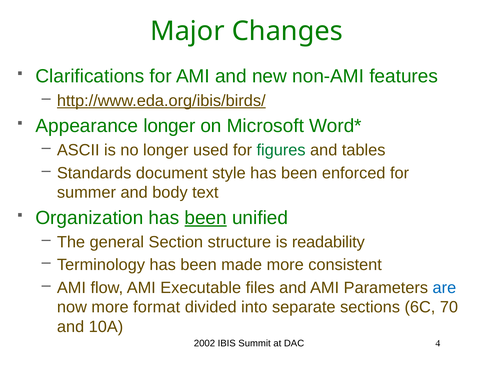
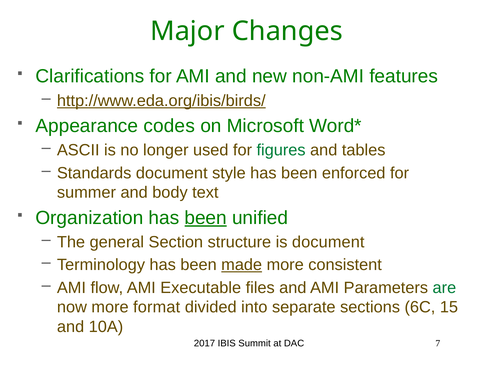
Appearance longer: longer -> codes (169, 126)
is readability: readability -> document (328, 242)
made underline: none -> present (242, 265)
are colour: blue -> green (444, 288)
70: 70 -> 15 (449, 308)
2002: 2002 -> 2017 (204, 344)
4: 4 -> 7 (438, 344)
